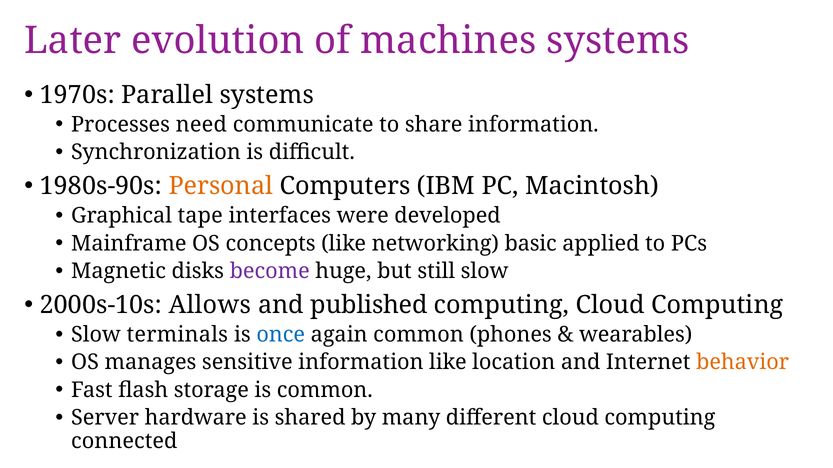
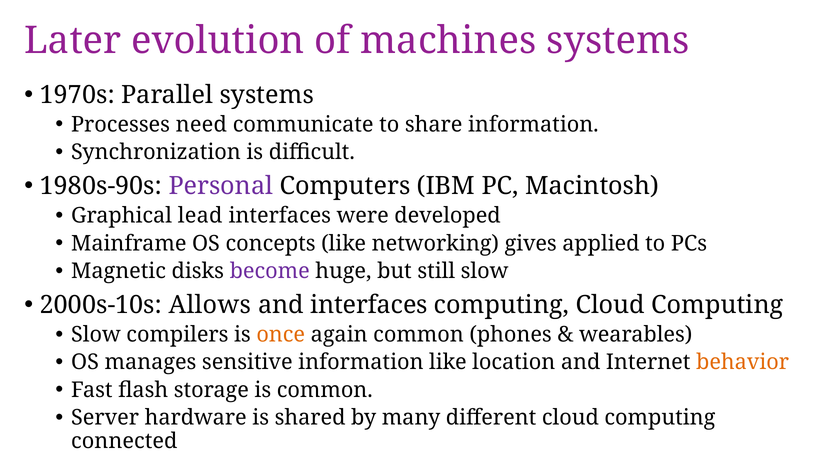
Personal colour: orange -> purple (221, 186)
tape: tape -> lead (200, 216)
basic: basic -> gives (531, 244)
and published: published -> interfaces (369, 305)
terminals: terminals -> compilers (177, 335)
once colour: blue -> orange (281, 335)
